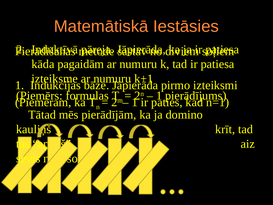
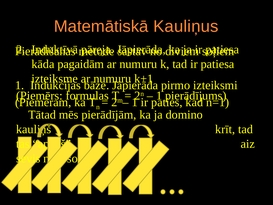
Iestāsies: Iestāsies -> Kauliņus (186, 26)
